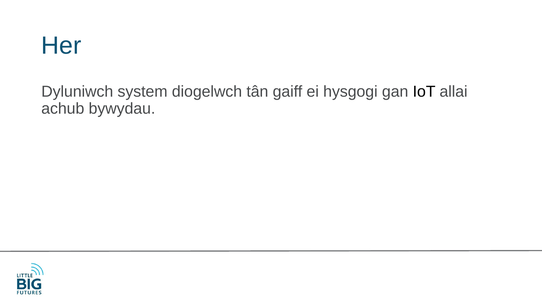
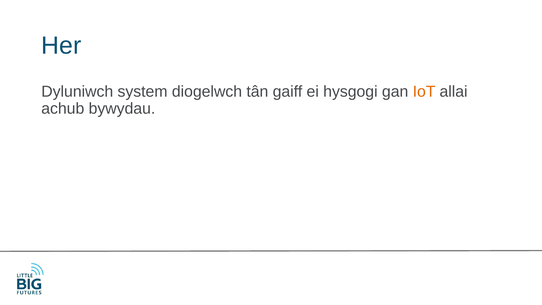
IoT colour: black -> orange (424, 92)
